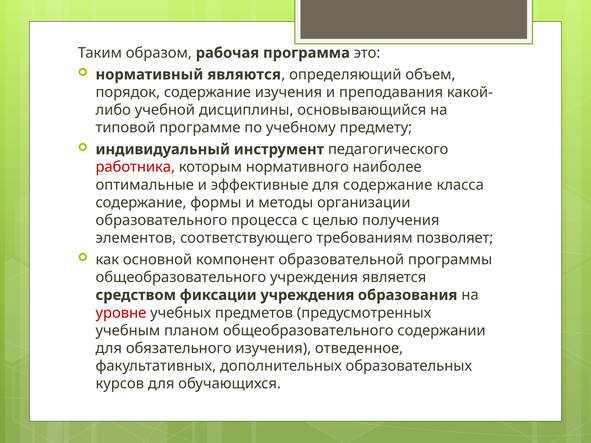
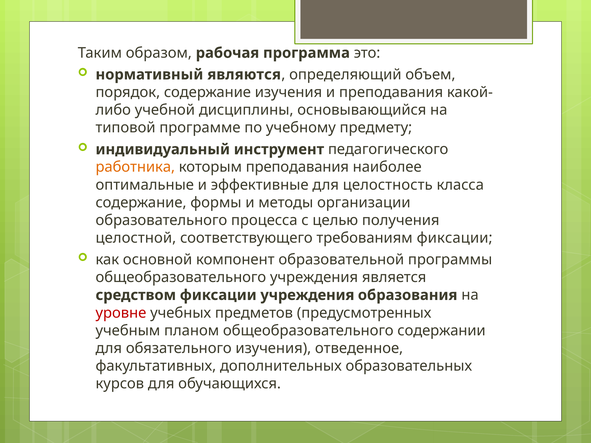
работника colour: red -> orange (135, 167)
которым нормативного: нормативного -> преподавания (297, 167)
для содержание: содержание -> целостность (388, 185)
элементов: элементов -> целостной (136, 238)
требованиям позволяет: позволяет -> фиксации (455, 238)
